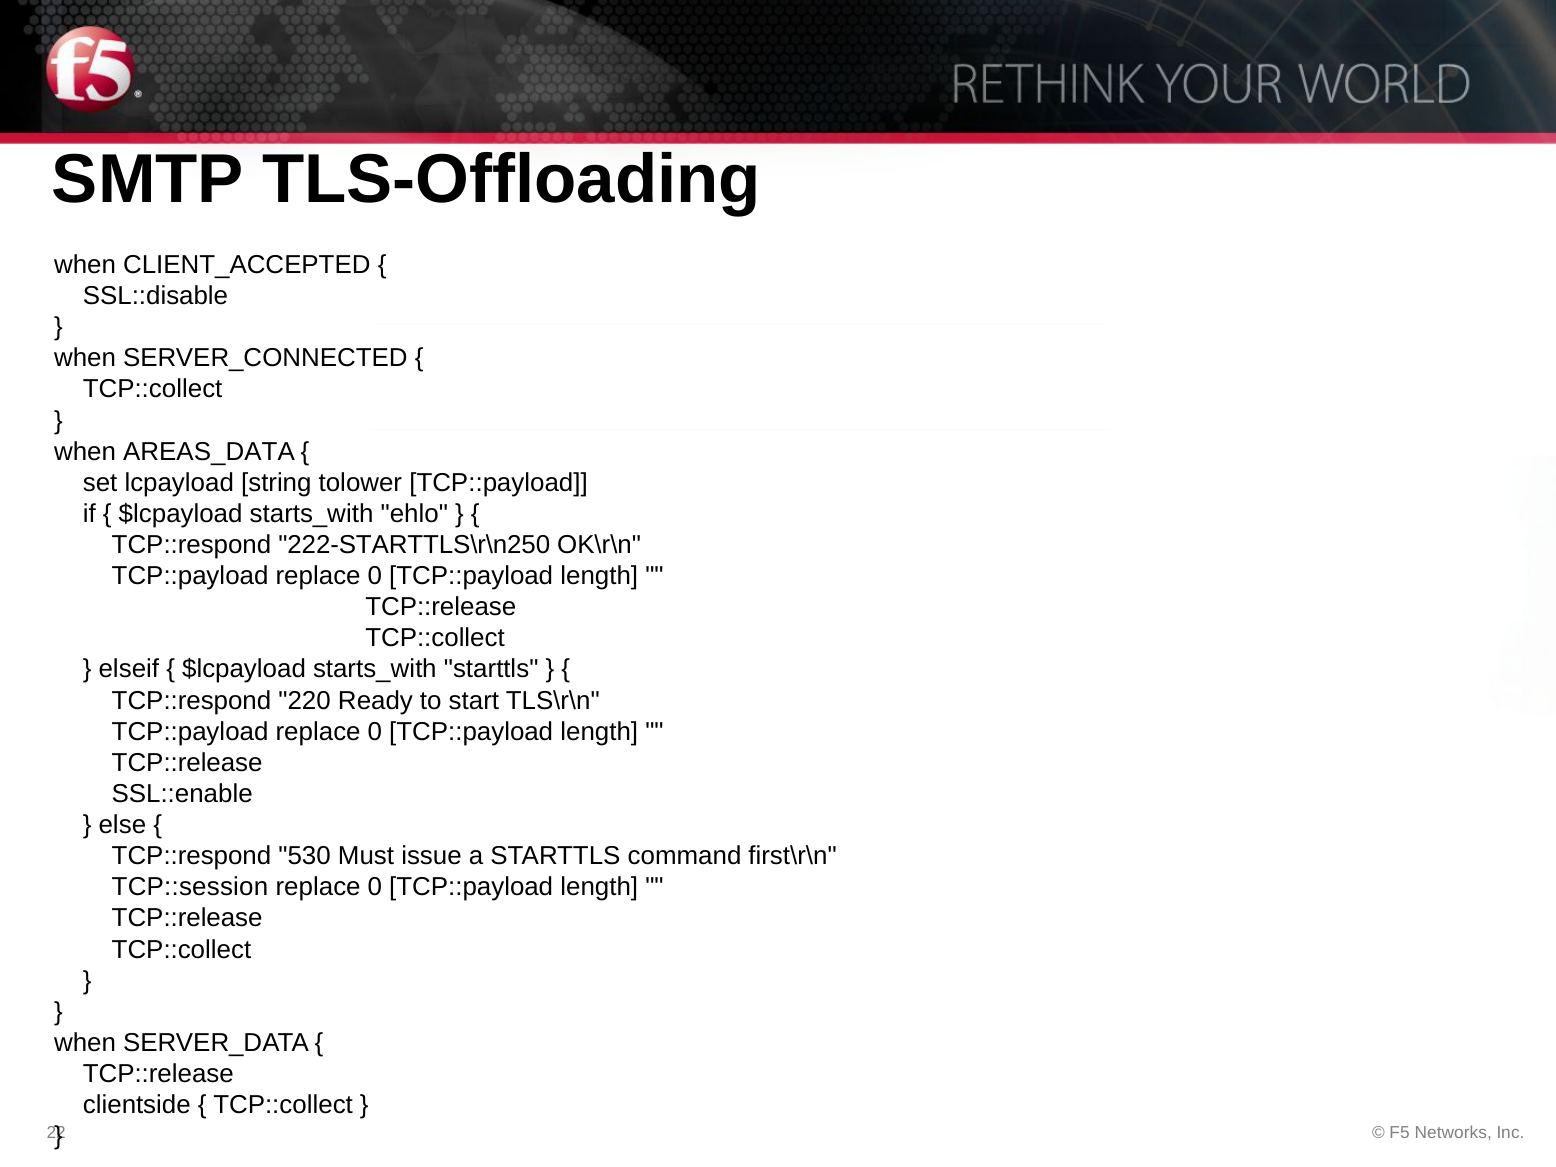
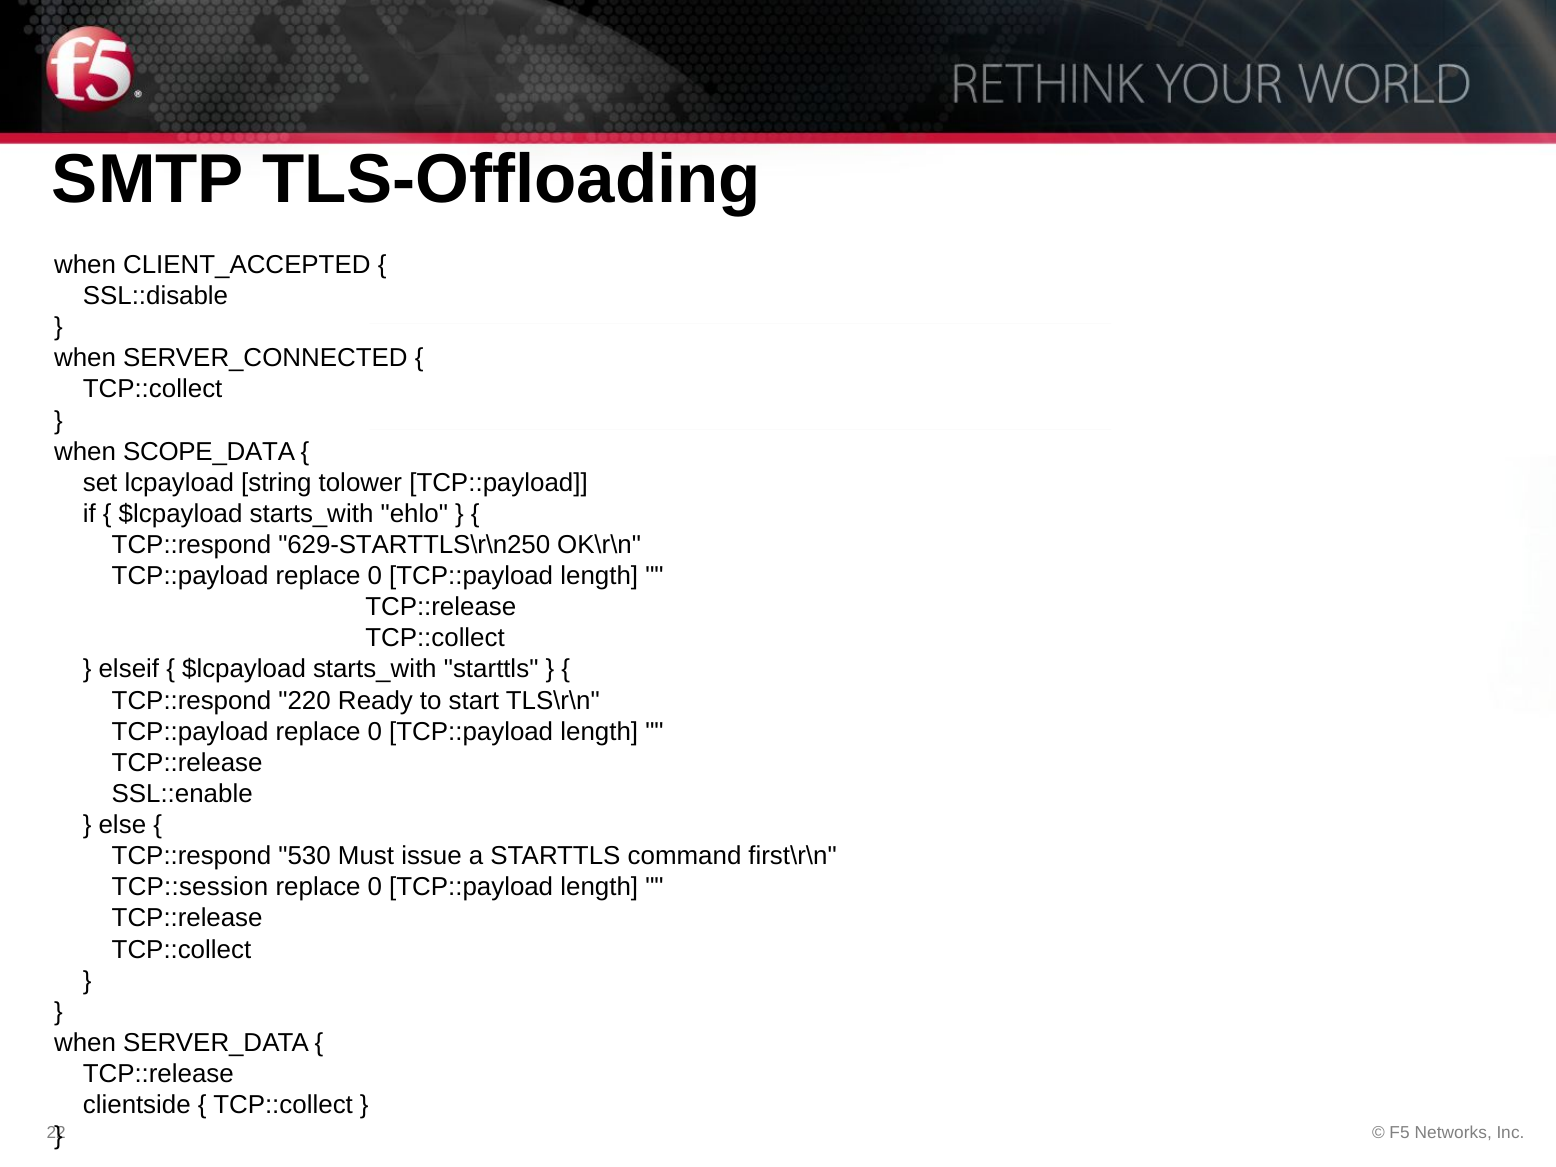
AREAS_DATA: AREAS_DATA -> SCOPE_DATA (209, 452)
222-STARTTLS\r\n250: 222-STARTTLS\r\n250 -> 629-STARTTLS\r\n250 (414, 545)
